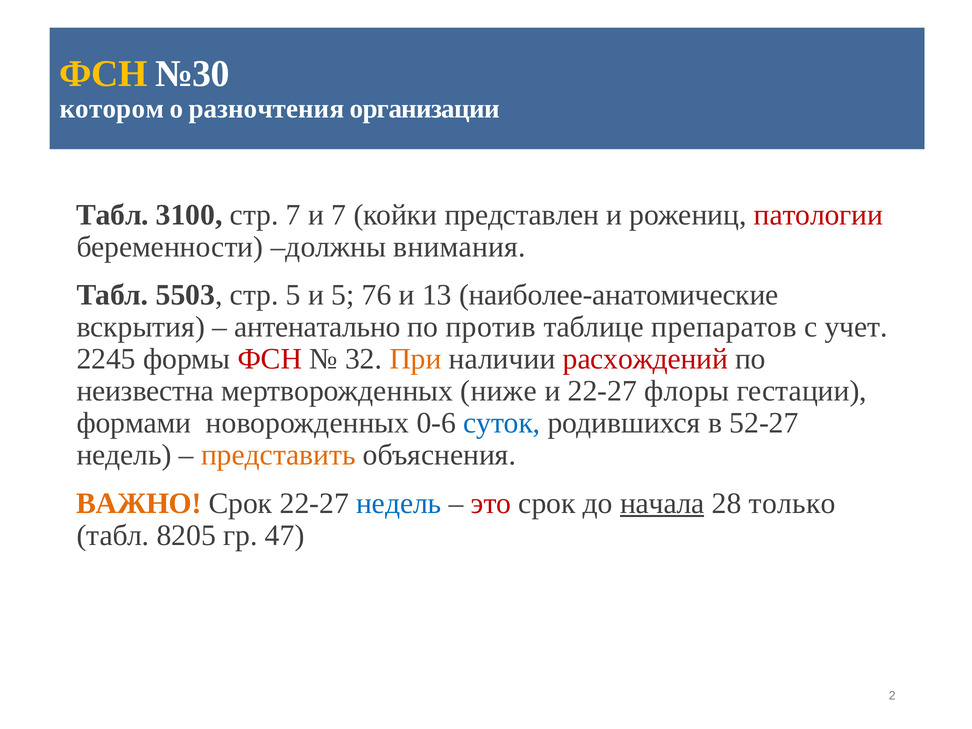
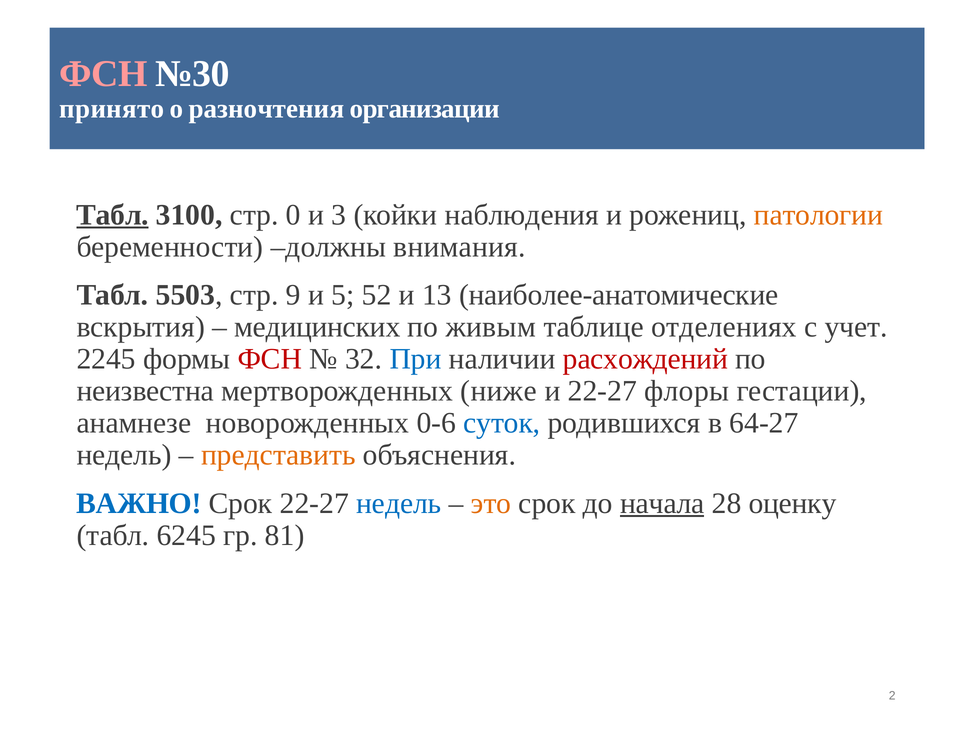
ФСН colour: yellow -> pink (103, 74)
котором: котором -> принято (112, 109)
Табл underline: none -> present (113, 215)
стр 7: 7 -> 0 (293, 215)
и 7: 7 -> 3 (339, 215)
представлен: представлен -> наблюдения (522, 215)
патологии colour: red -> orange (818, 215)
стр 5: 5 -> 9 (293, 295)
76: 76 -> 52 (377, 295)
антенатально: антенатально -> медицинских (317, 327)
против: против -> живым (491, 327)
препаратов: препаратов -> отделениях (724, 327)
При colour: orange -> blue (416, 359)
формами: формами -> анамнезе (134, 423)
52-27: 52-27 -> 64-27 (764, 423)
ВАЖНО colour: orange -> blue (139, 503)
это colour: red -> orange (491, 503)
только: только -> оценку (793, 503)
8205: 8205 -> 6245 (186, 535)
47: 47 -> 81 (285, 535)
